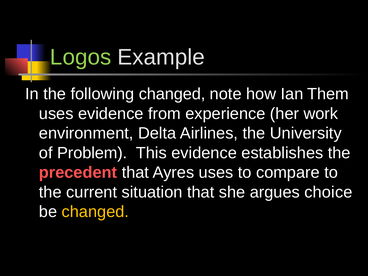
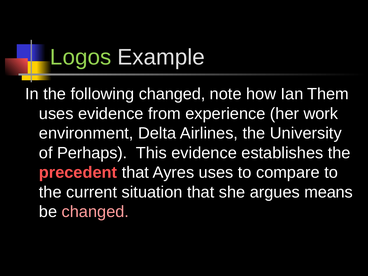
Problem: Problem -> Perhaps (92, 153)
choice: choice -> means (329, 192)
changed colour: yellow -> pink (95, 212)
